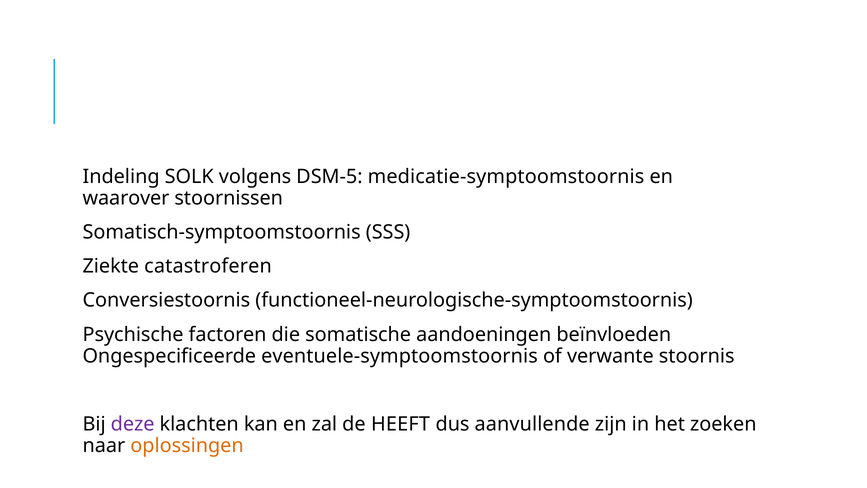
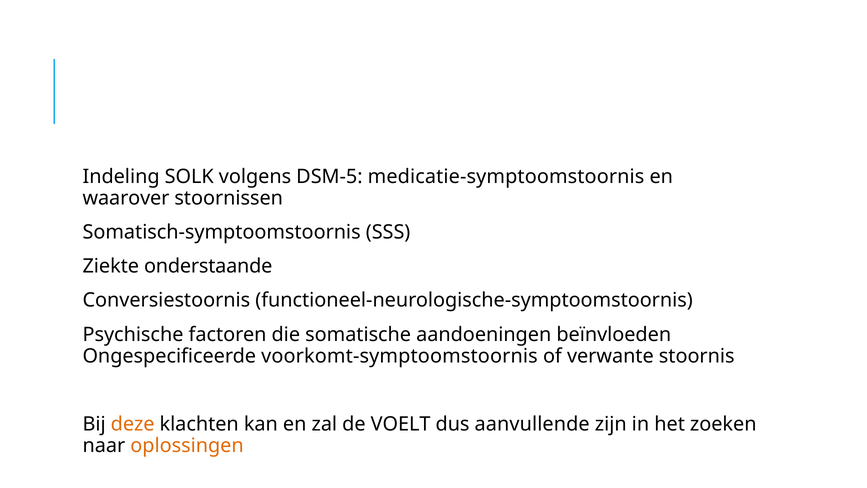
catastroferen: catastroferen -> onderstaande (208, 266)
eventuele-symptoomstoornis: eventuele-symptoomstoornis -> voorkomt-symptoomstoornis (399, 356)
deze colour: purple -> orange (133, 424)
HEEFT: HEEFT -> VOELT (401, 424)
